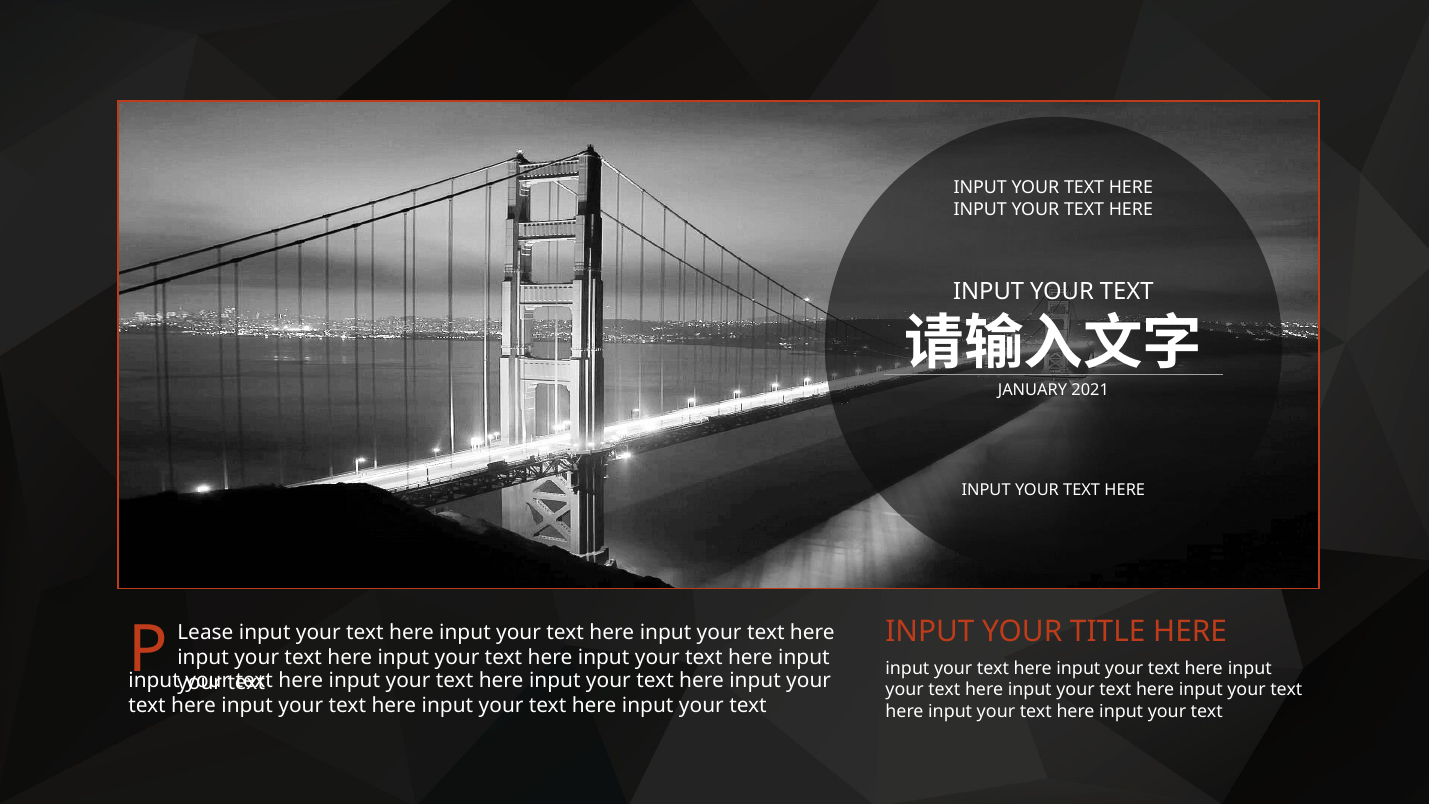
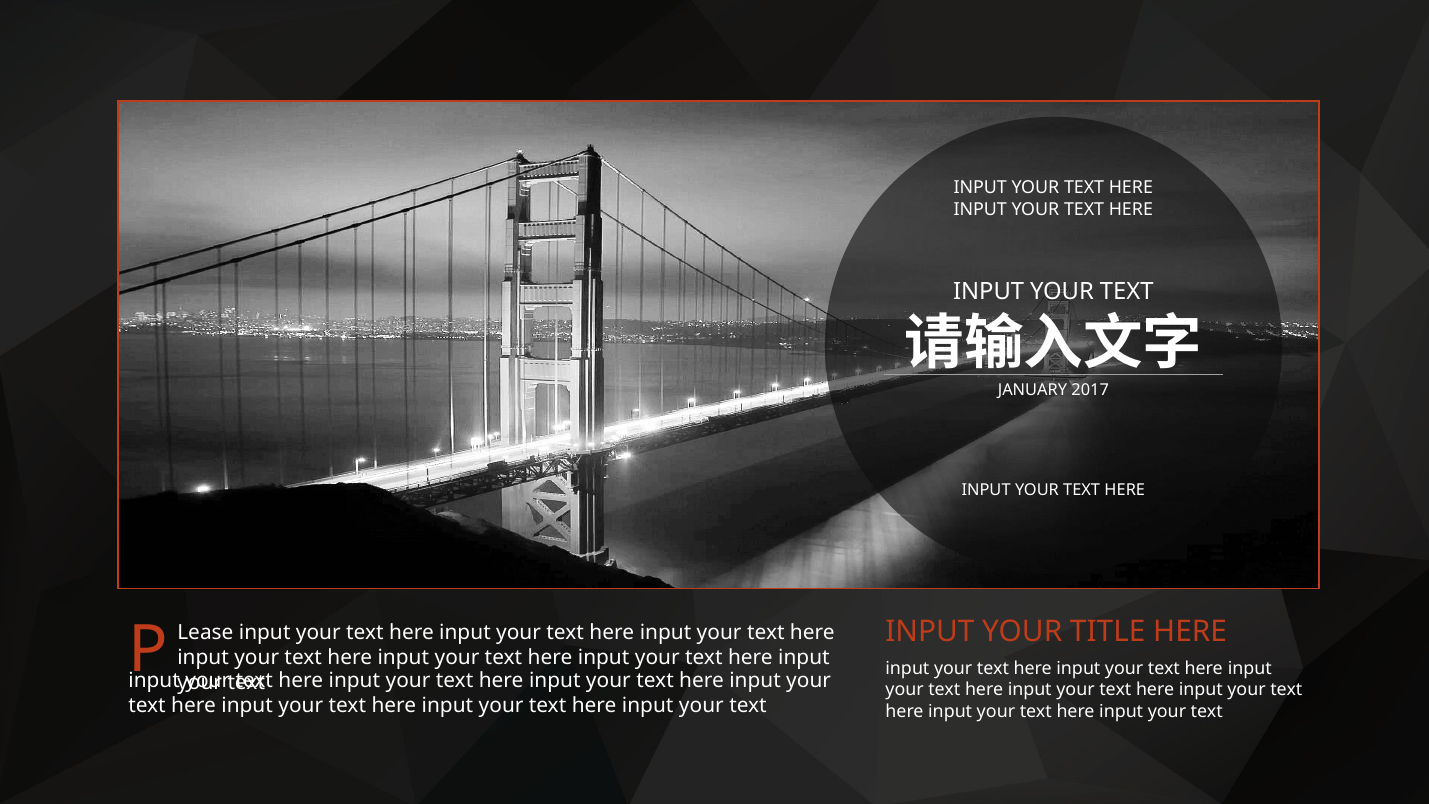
2021: 2021 -> 2017 (1090, 390)
